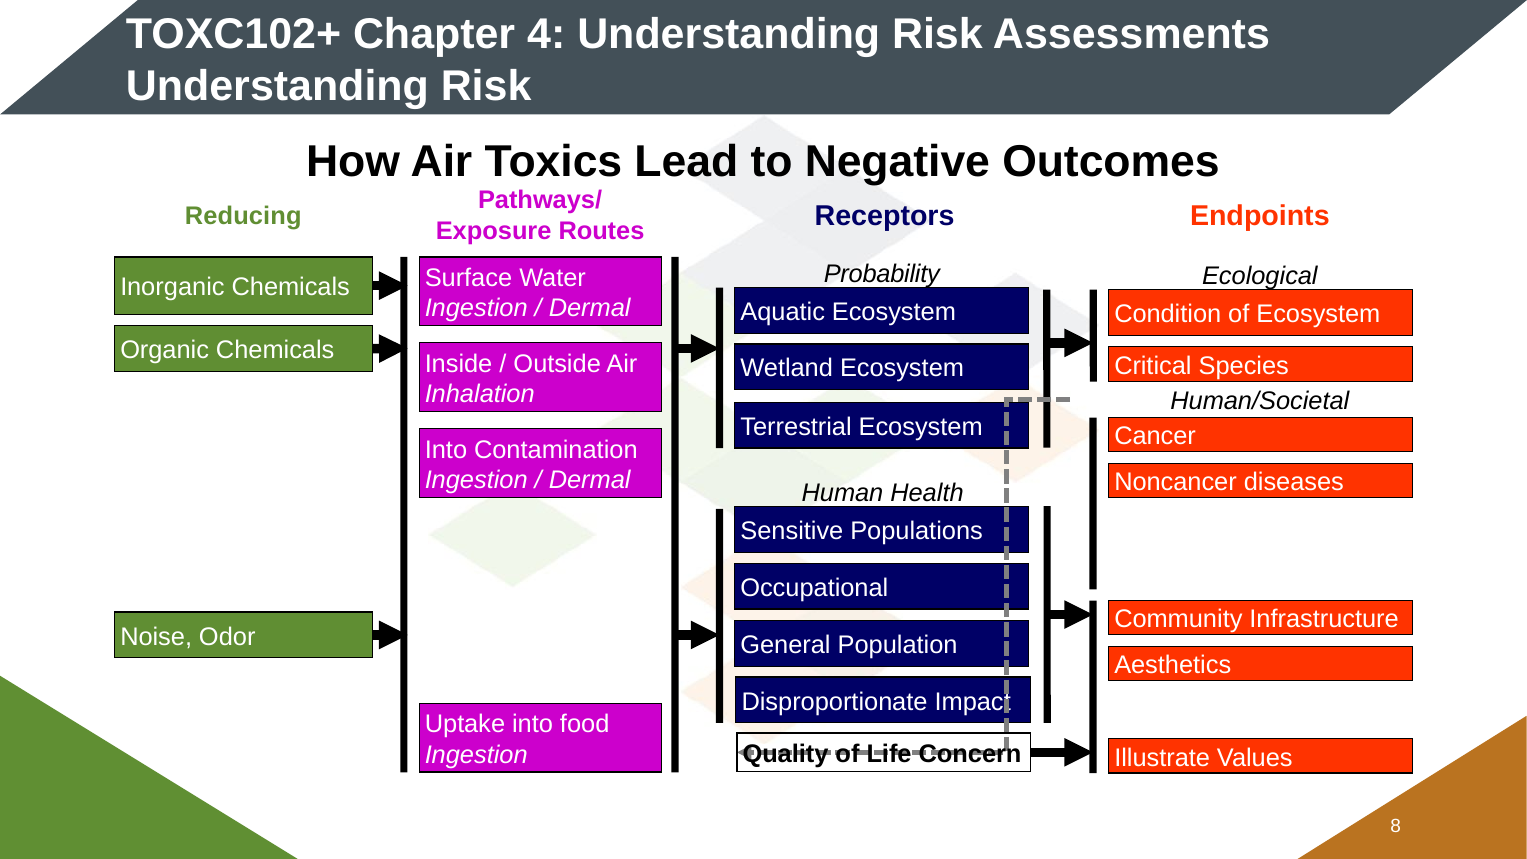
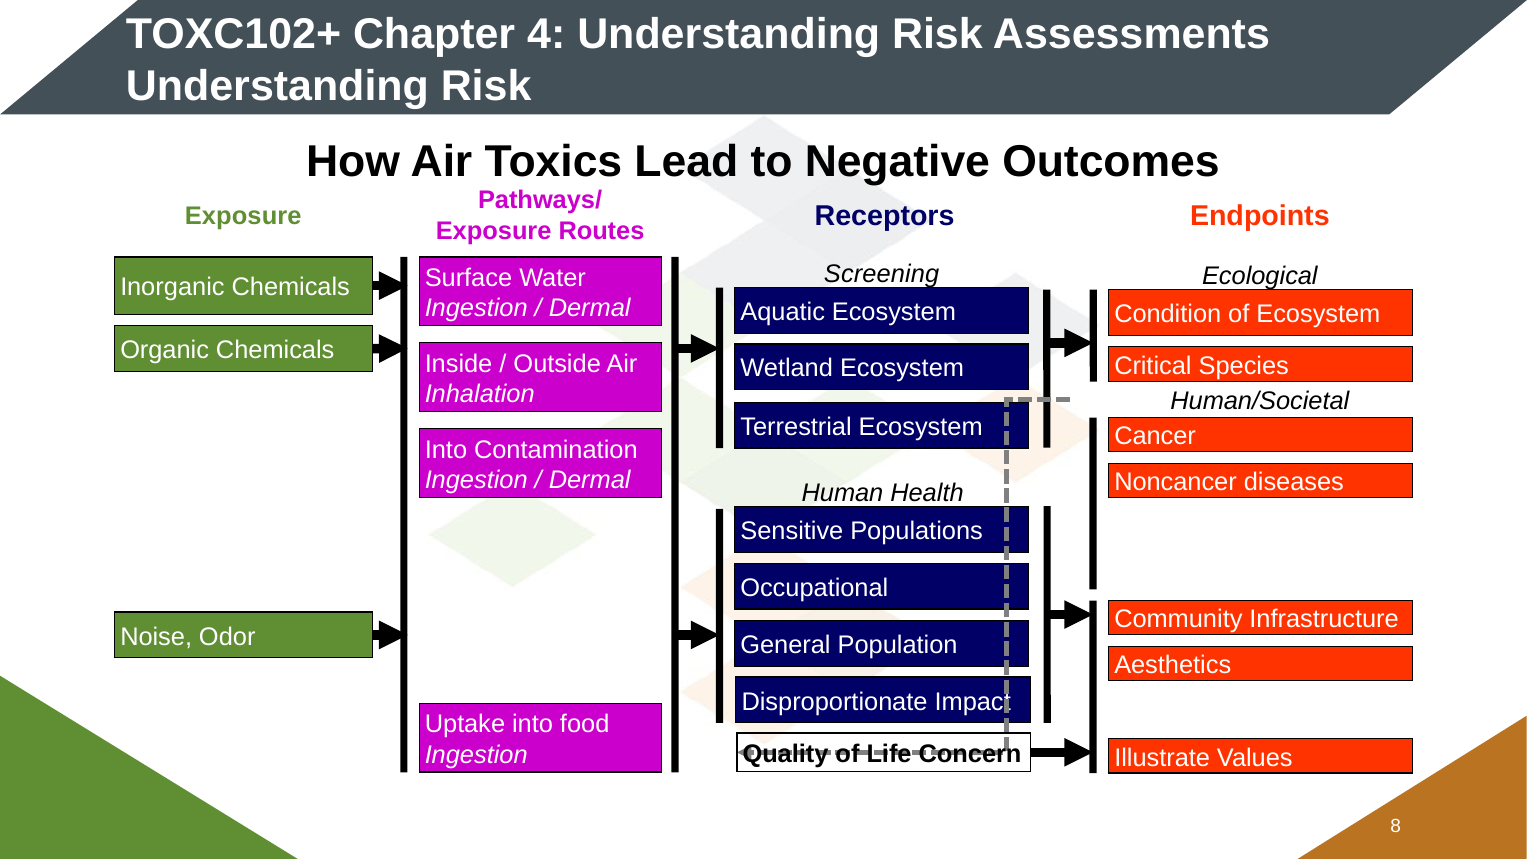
Reducing: Reducing -> Exposure (243, 216)
Probability: Probability -> Screening (882, 274)
